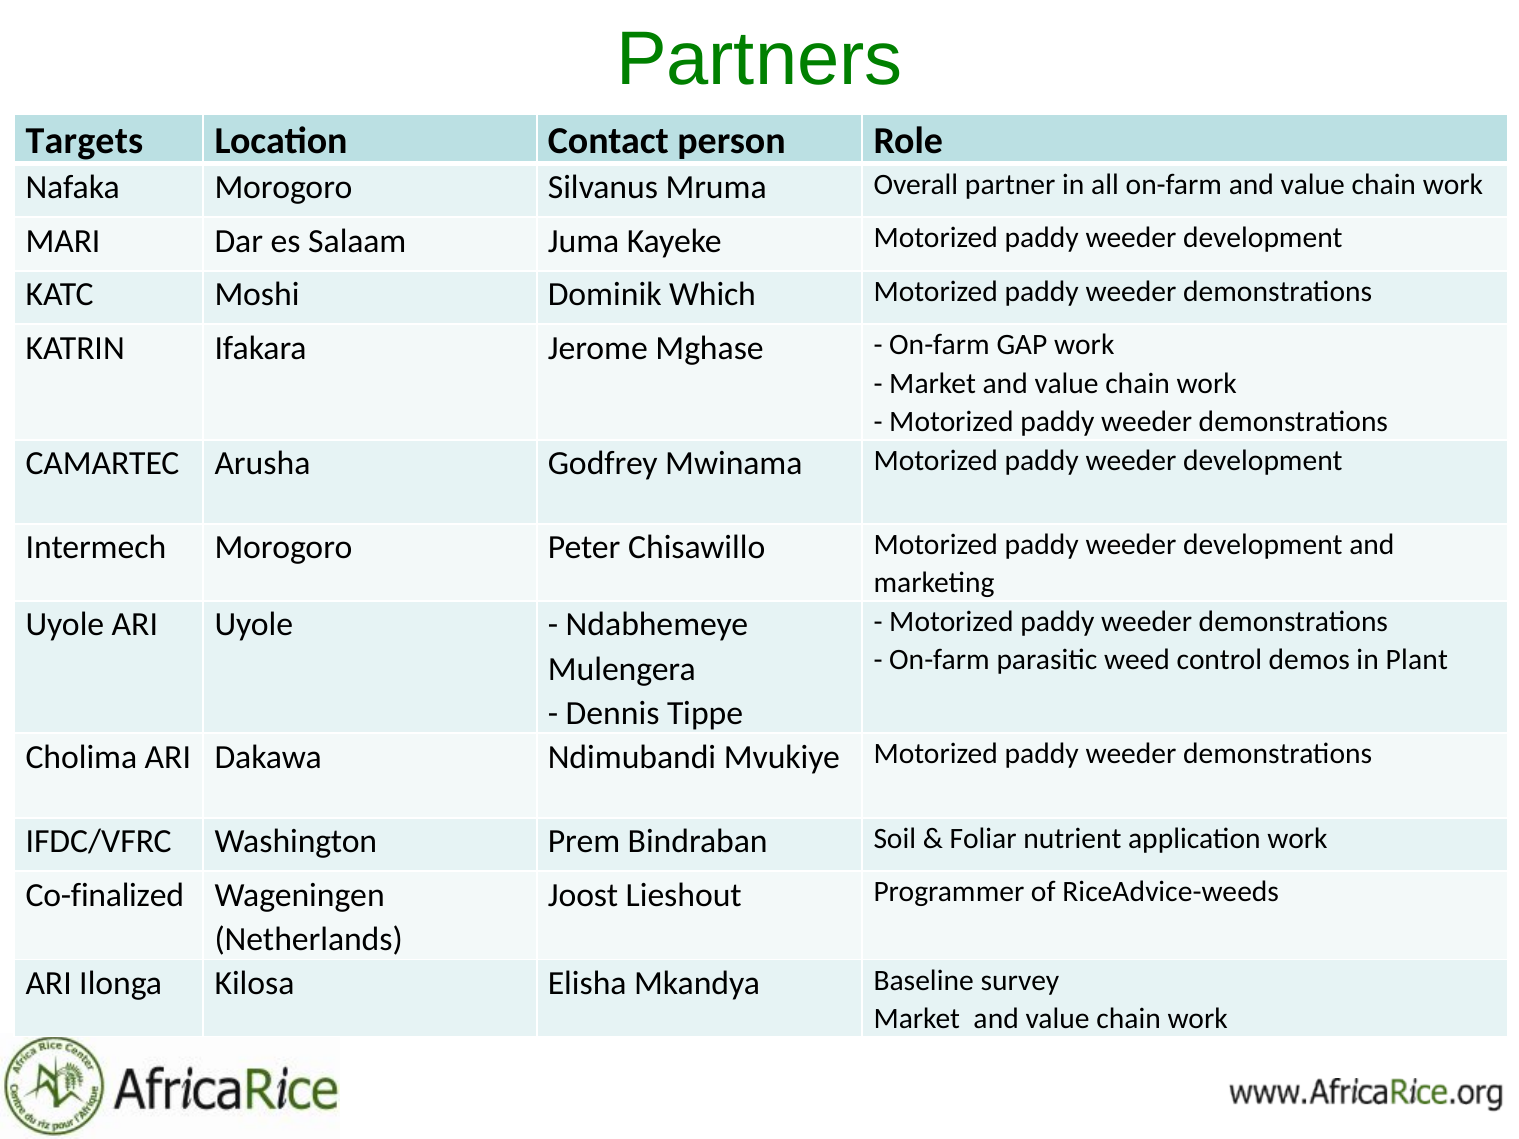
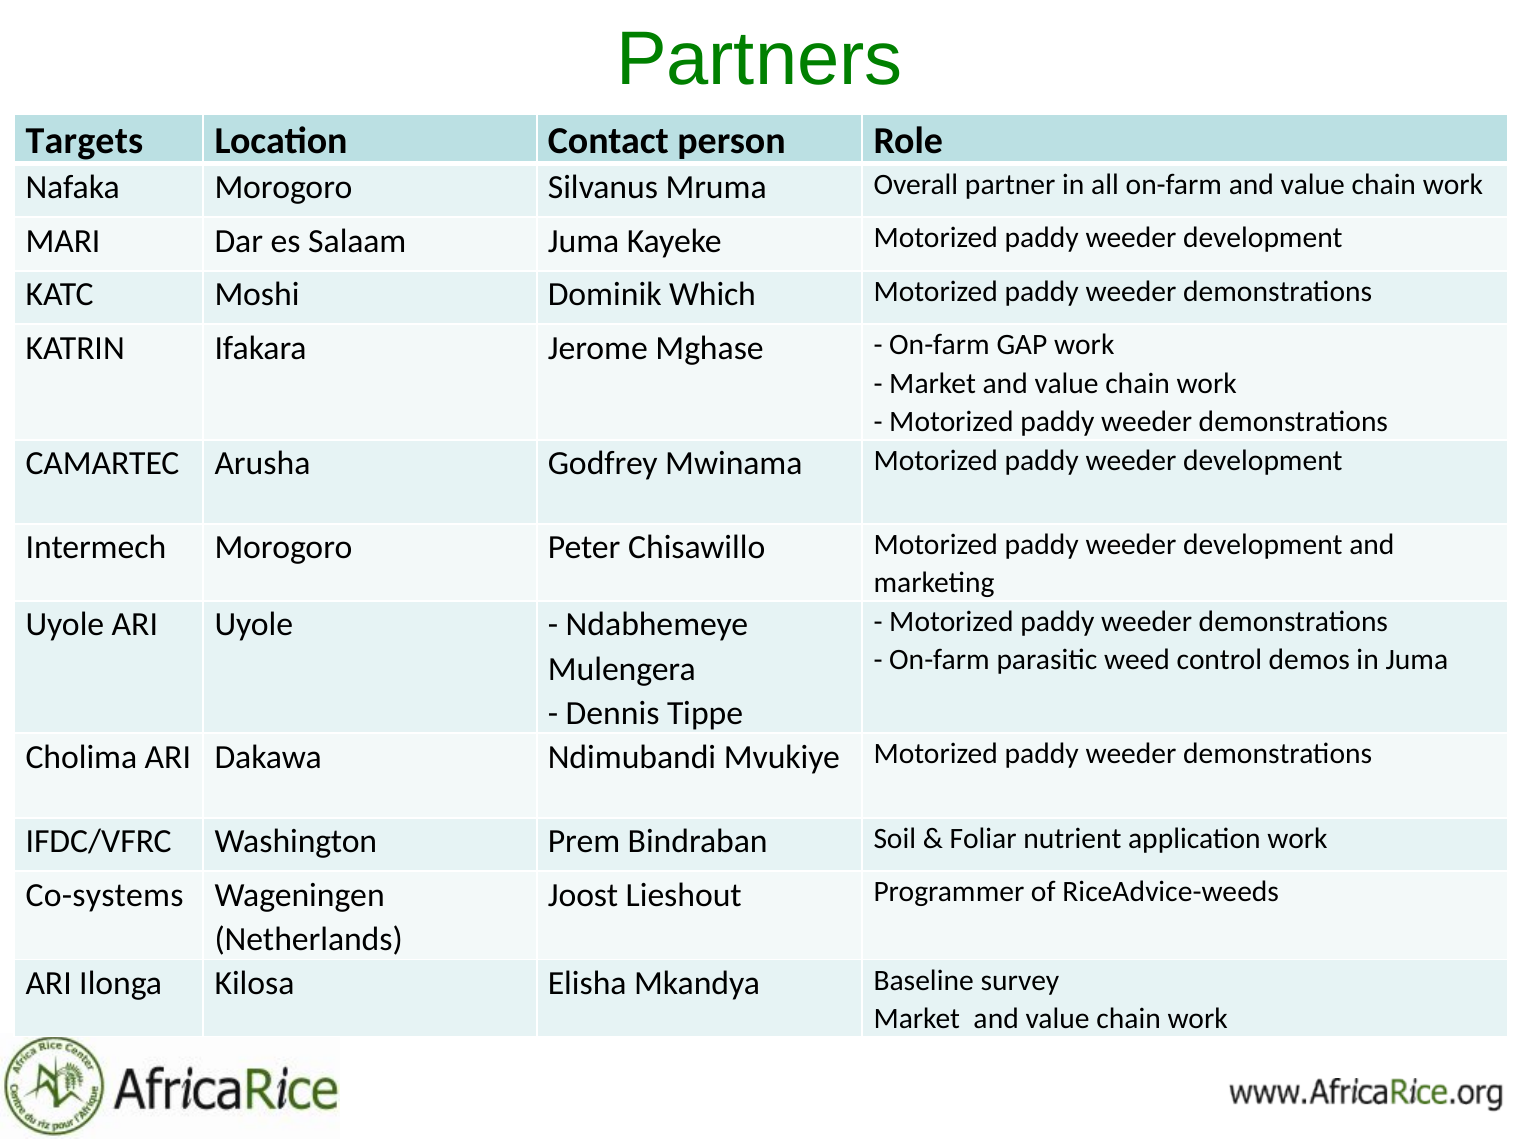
in Plant: Plant -> Juma (1417, 660)
Co-finalized: Co-finalized -> Co-systems (105, 895)
